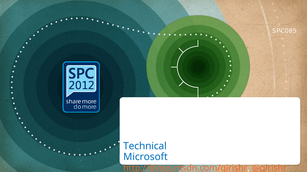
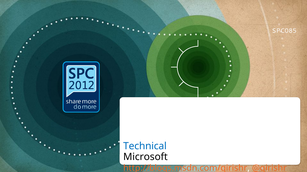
Microsoft colour: blue -> black (145, 157)
